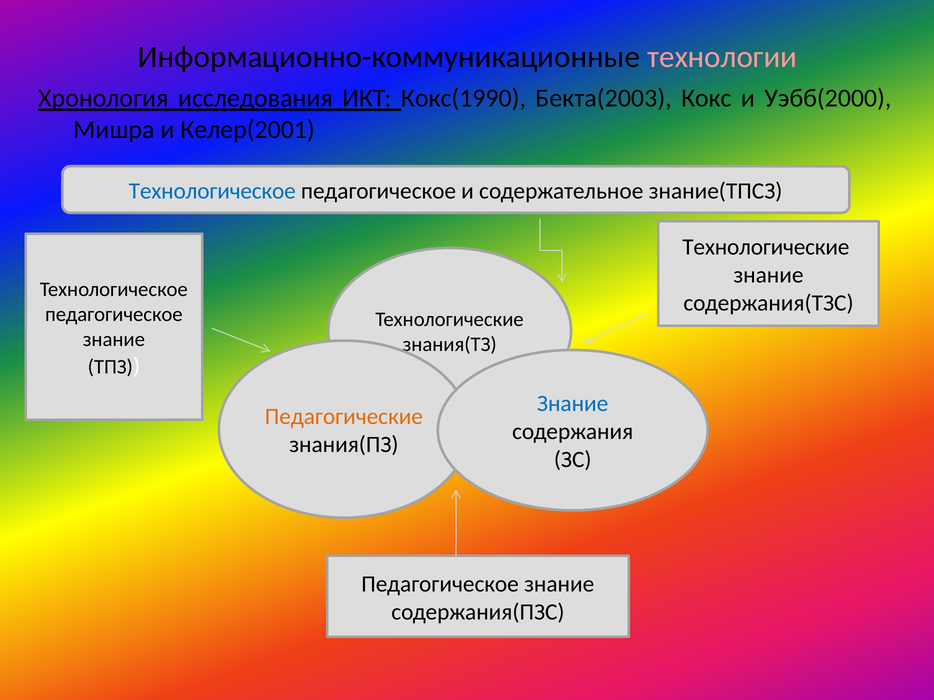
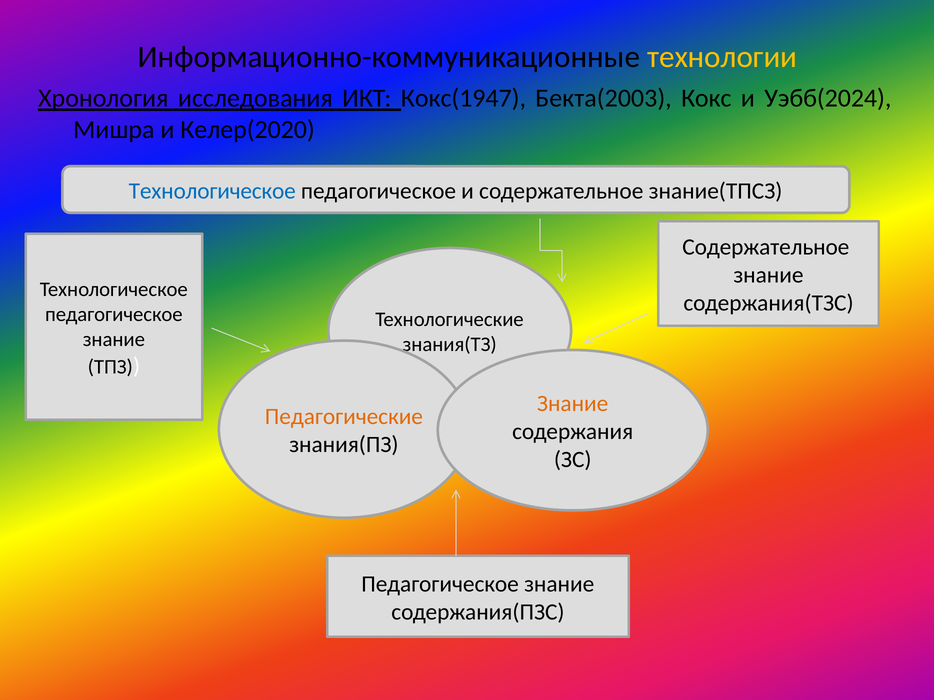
технологии colour: pink -> yellow (722, 57)
Кокс(1990: Кокс(1990 -> Кокс(1947 (463, 98)
Уэбб(2000: Уэбб(2000 -> Уэбб(2024 (828, 98)
Келер(2001: Келер(2001 -> Келер(2020 (248, 130)
Технологические: Технологические -> Содержательное (766, 247)
Знание colour: blue -> orange (573, 404)
